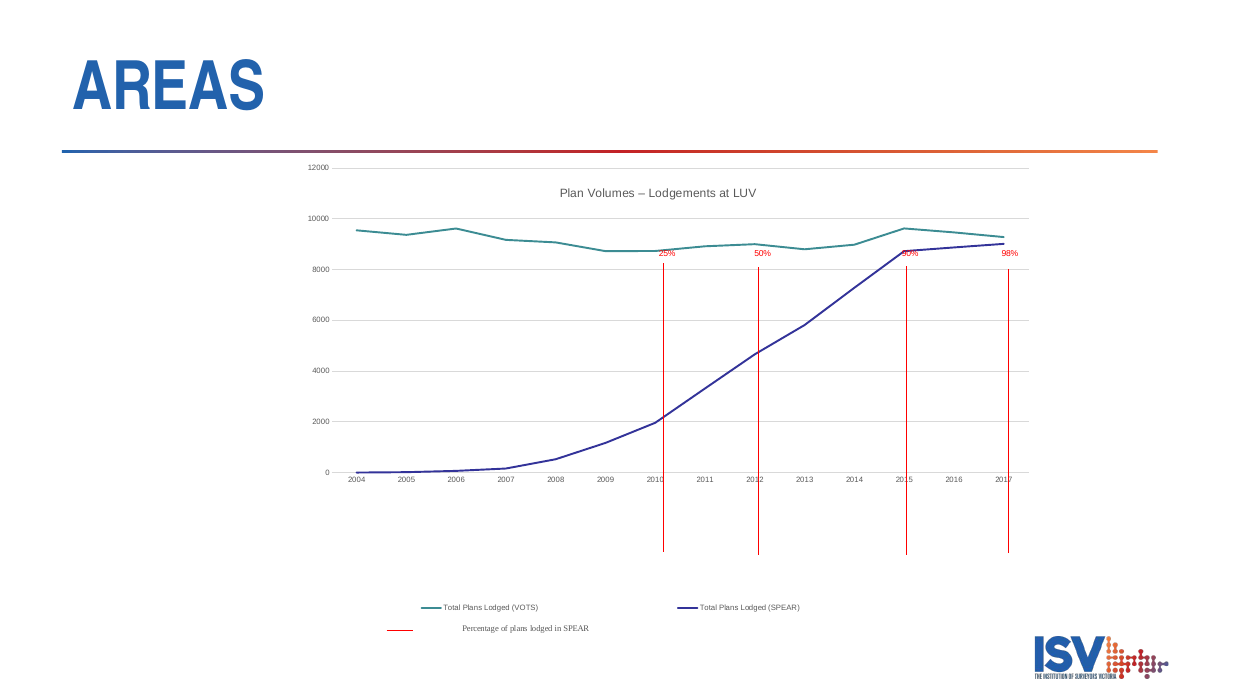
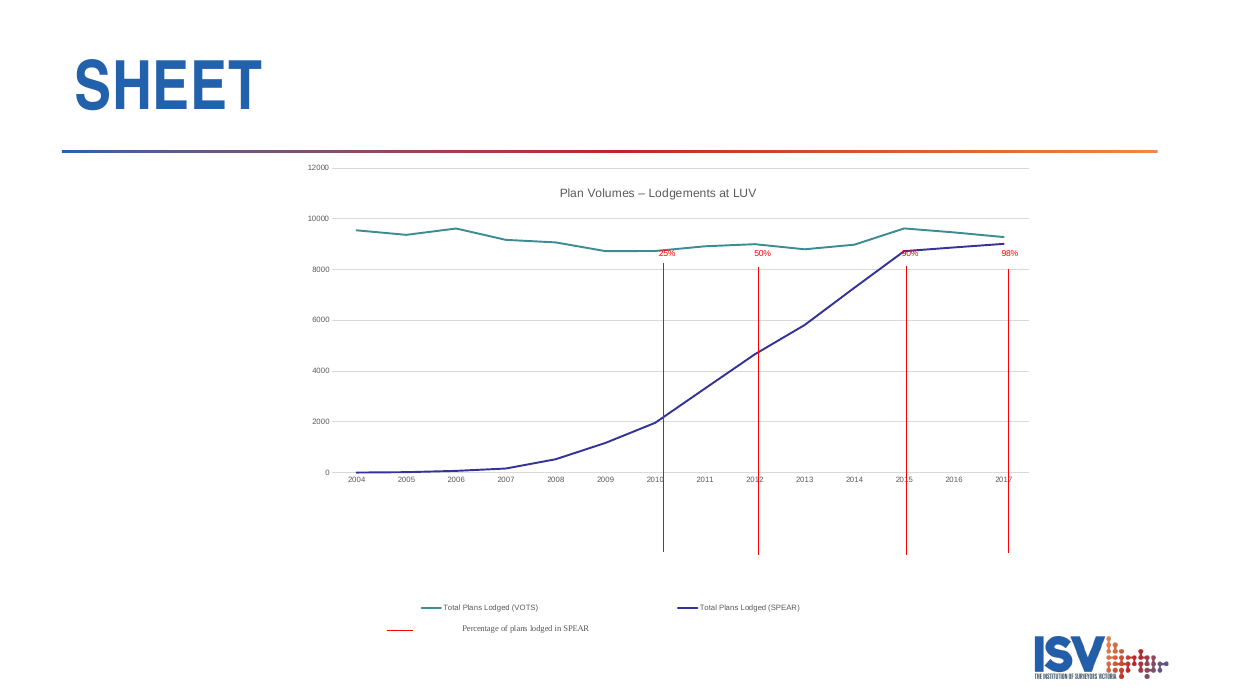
AREAS: AREAS -> SHEET (168, 87)
